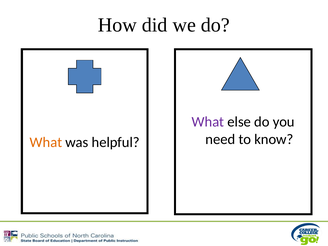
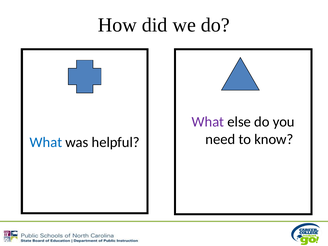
What colour: orange -> blue (46, 142)
